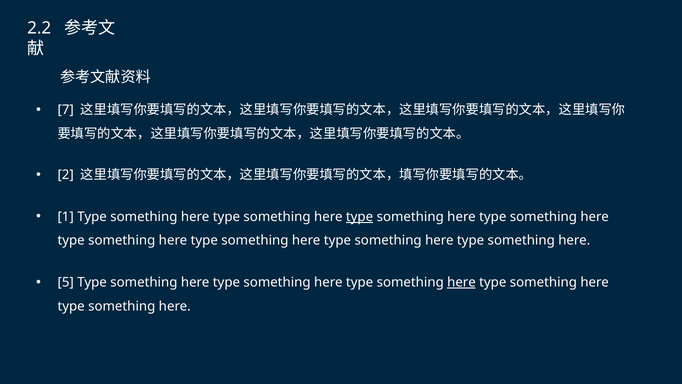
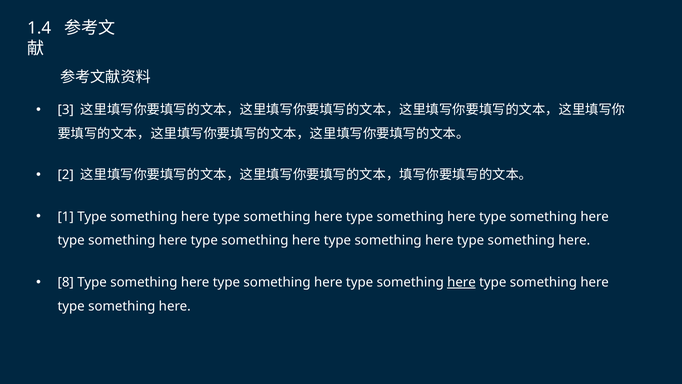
2.2: 2.2 -> 1.4 (39, 28)
7: 7 -> 3 (66, 110)
type underline: present -> none (360, 217)
5: 5 -> 8 (66, 282)
